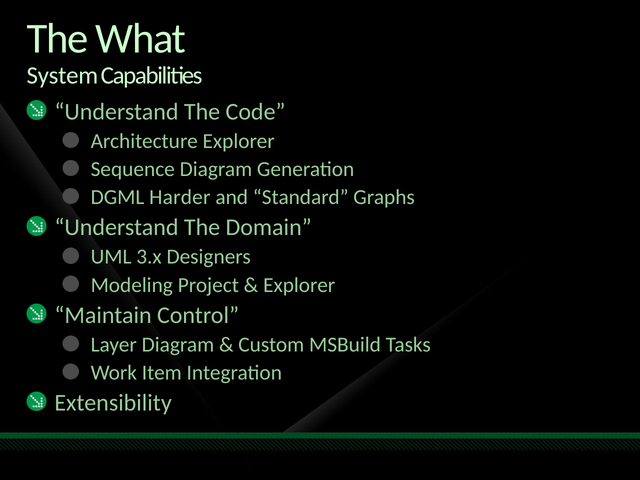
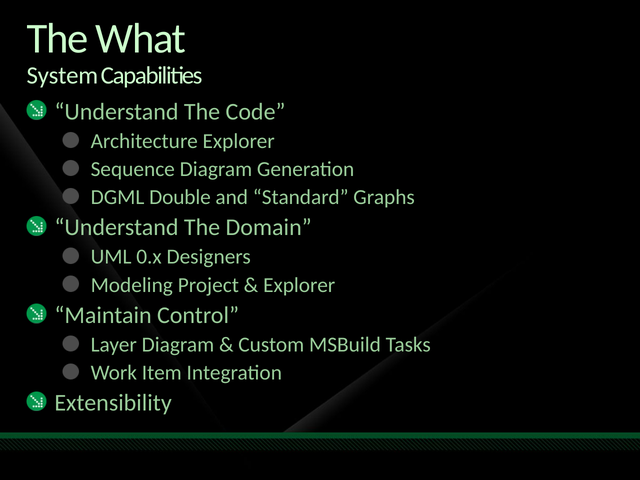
Harder: Harder -> Double (180, 197)
3.x: 3.x -> 0.x (149, 257)
